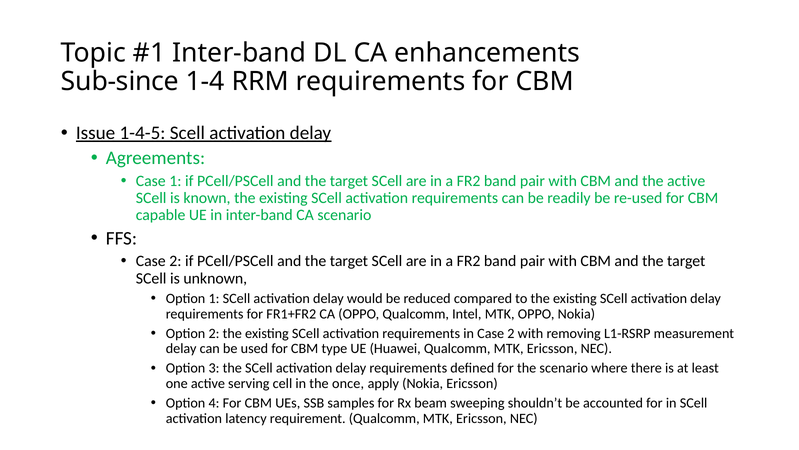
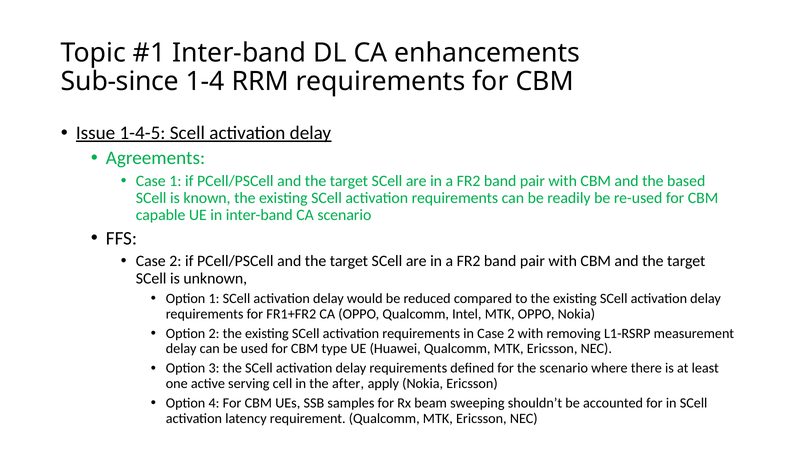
the active: active -> based (686, 181)
once: once -> after (348, 383)
